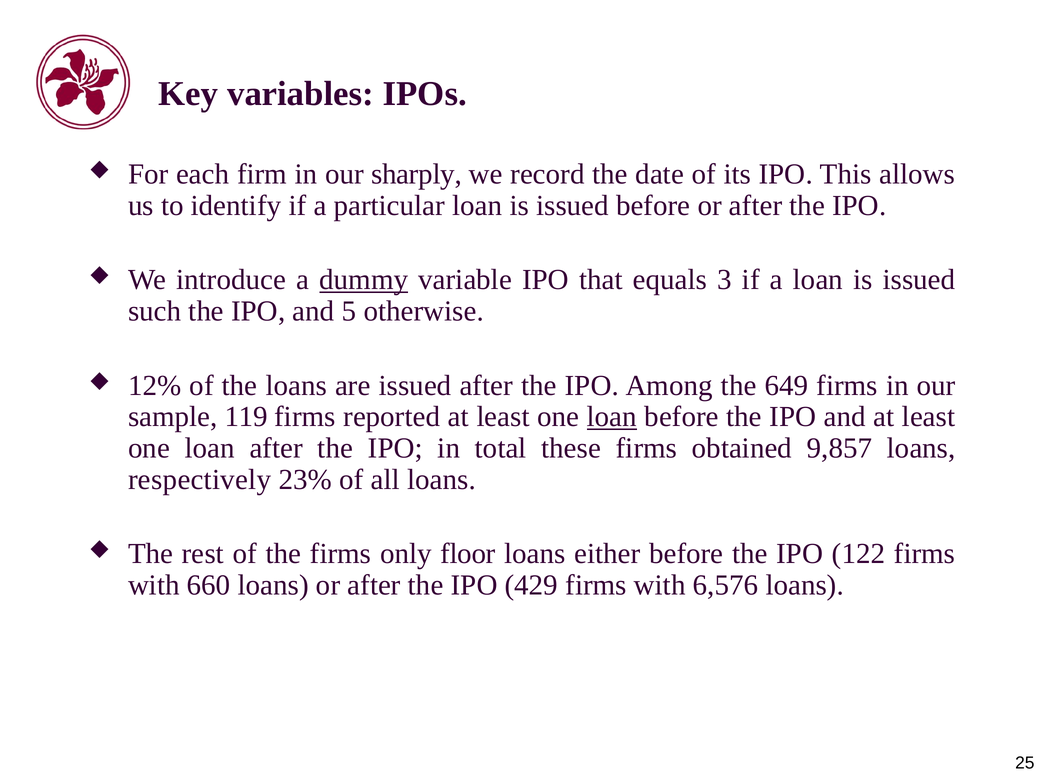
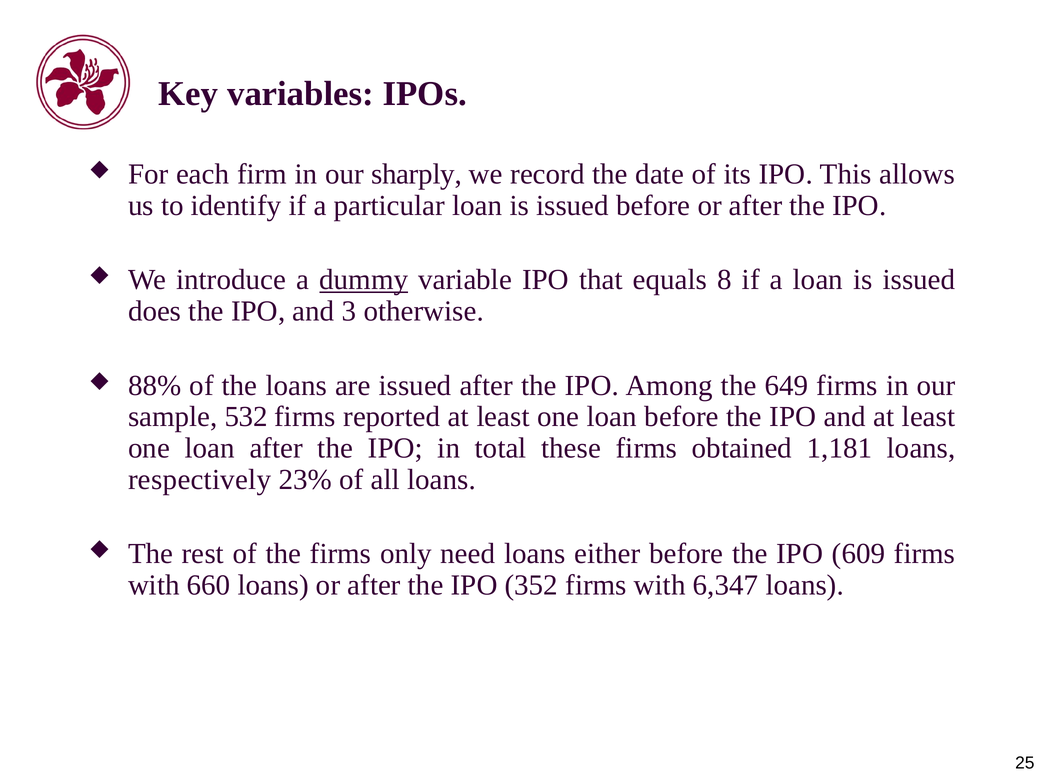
3: 3 -> 8 (725, 280)
such: such -> does (155, 311)
5: 5 -> 3 (349, 311)
12%: 12% -> 88% (155, 385)
119: 119 -> 532 (246, 417)
loan underline: present -> none (612, 417)
9,857: 9,857 -> 1,181 (839, 448)
floor: floor -> need (468, 554)
122: 122 -> 609 (859, 554)
429: 429 -> 352 (531, 585)
6,576: 6,576 -> 6,347 (726, 585)
